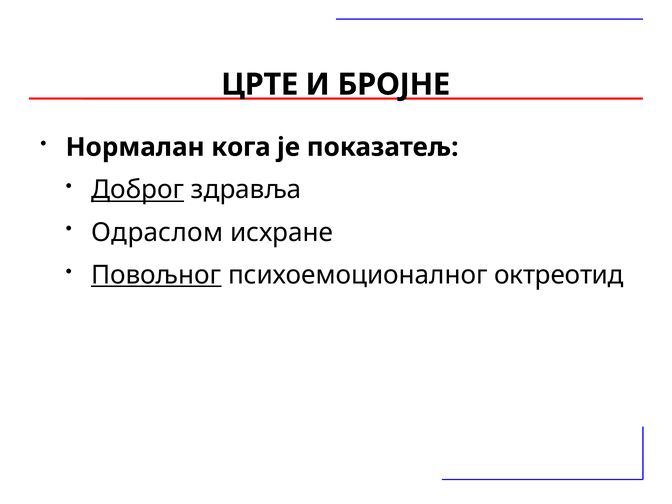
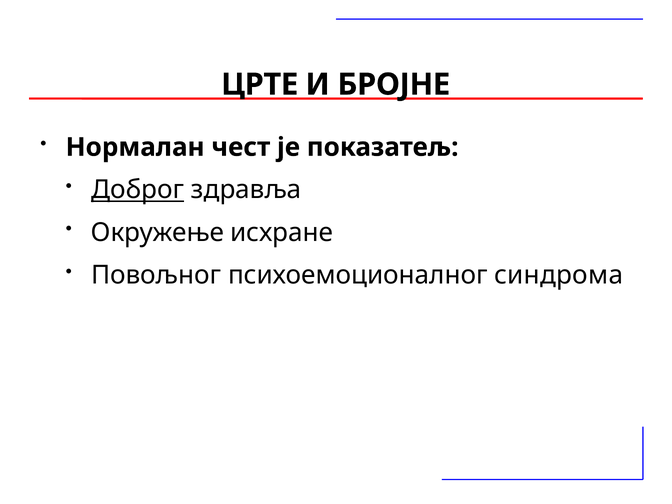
кога: кога -> чест (241, 147)
Одраслом: Одраслом -> Окружење (157, 232)
Повољног underline: present -> none (156, 275)
октреотид: октреотид -> синдрома (559, 275)
